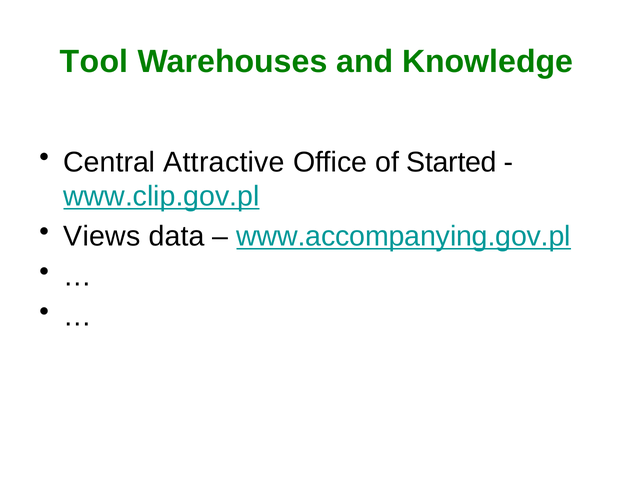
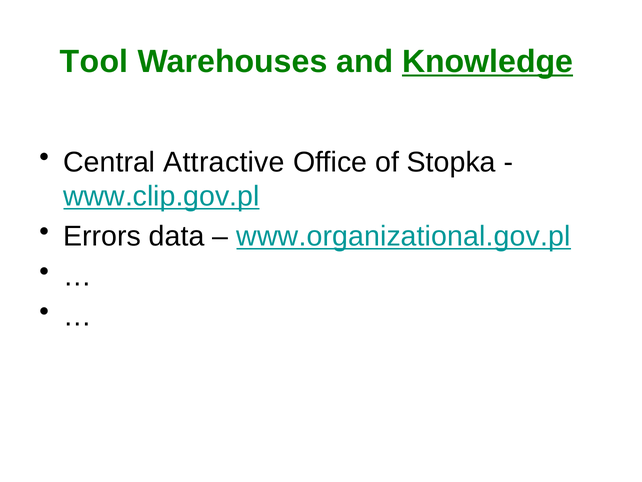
Knowledge underline: none -> present (488, 62)
Started: Started -> Stopka (451, 162)
Views: Views -> Errors (102, 236)
www.accompanying.gov.pl: www.accompanying.gov.pl -> www.organizational.gov.pl (403, 236)
